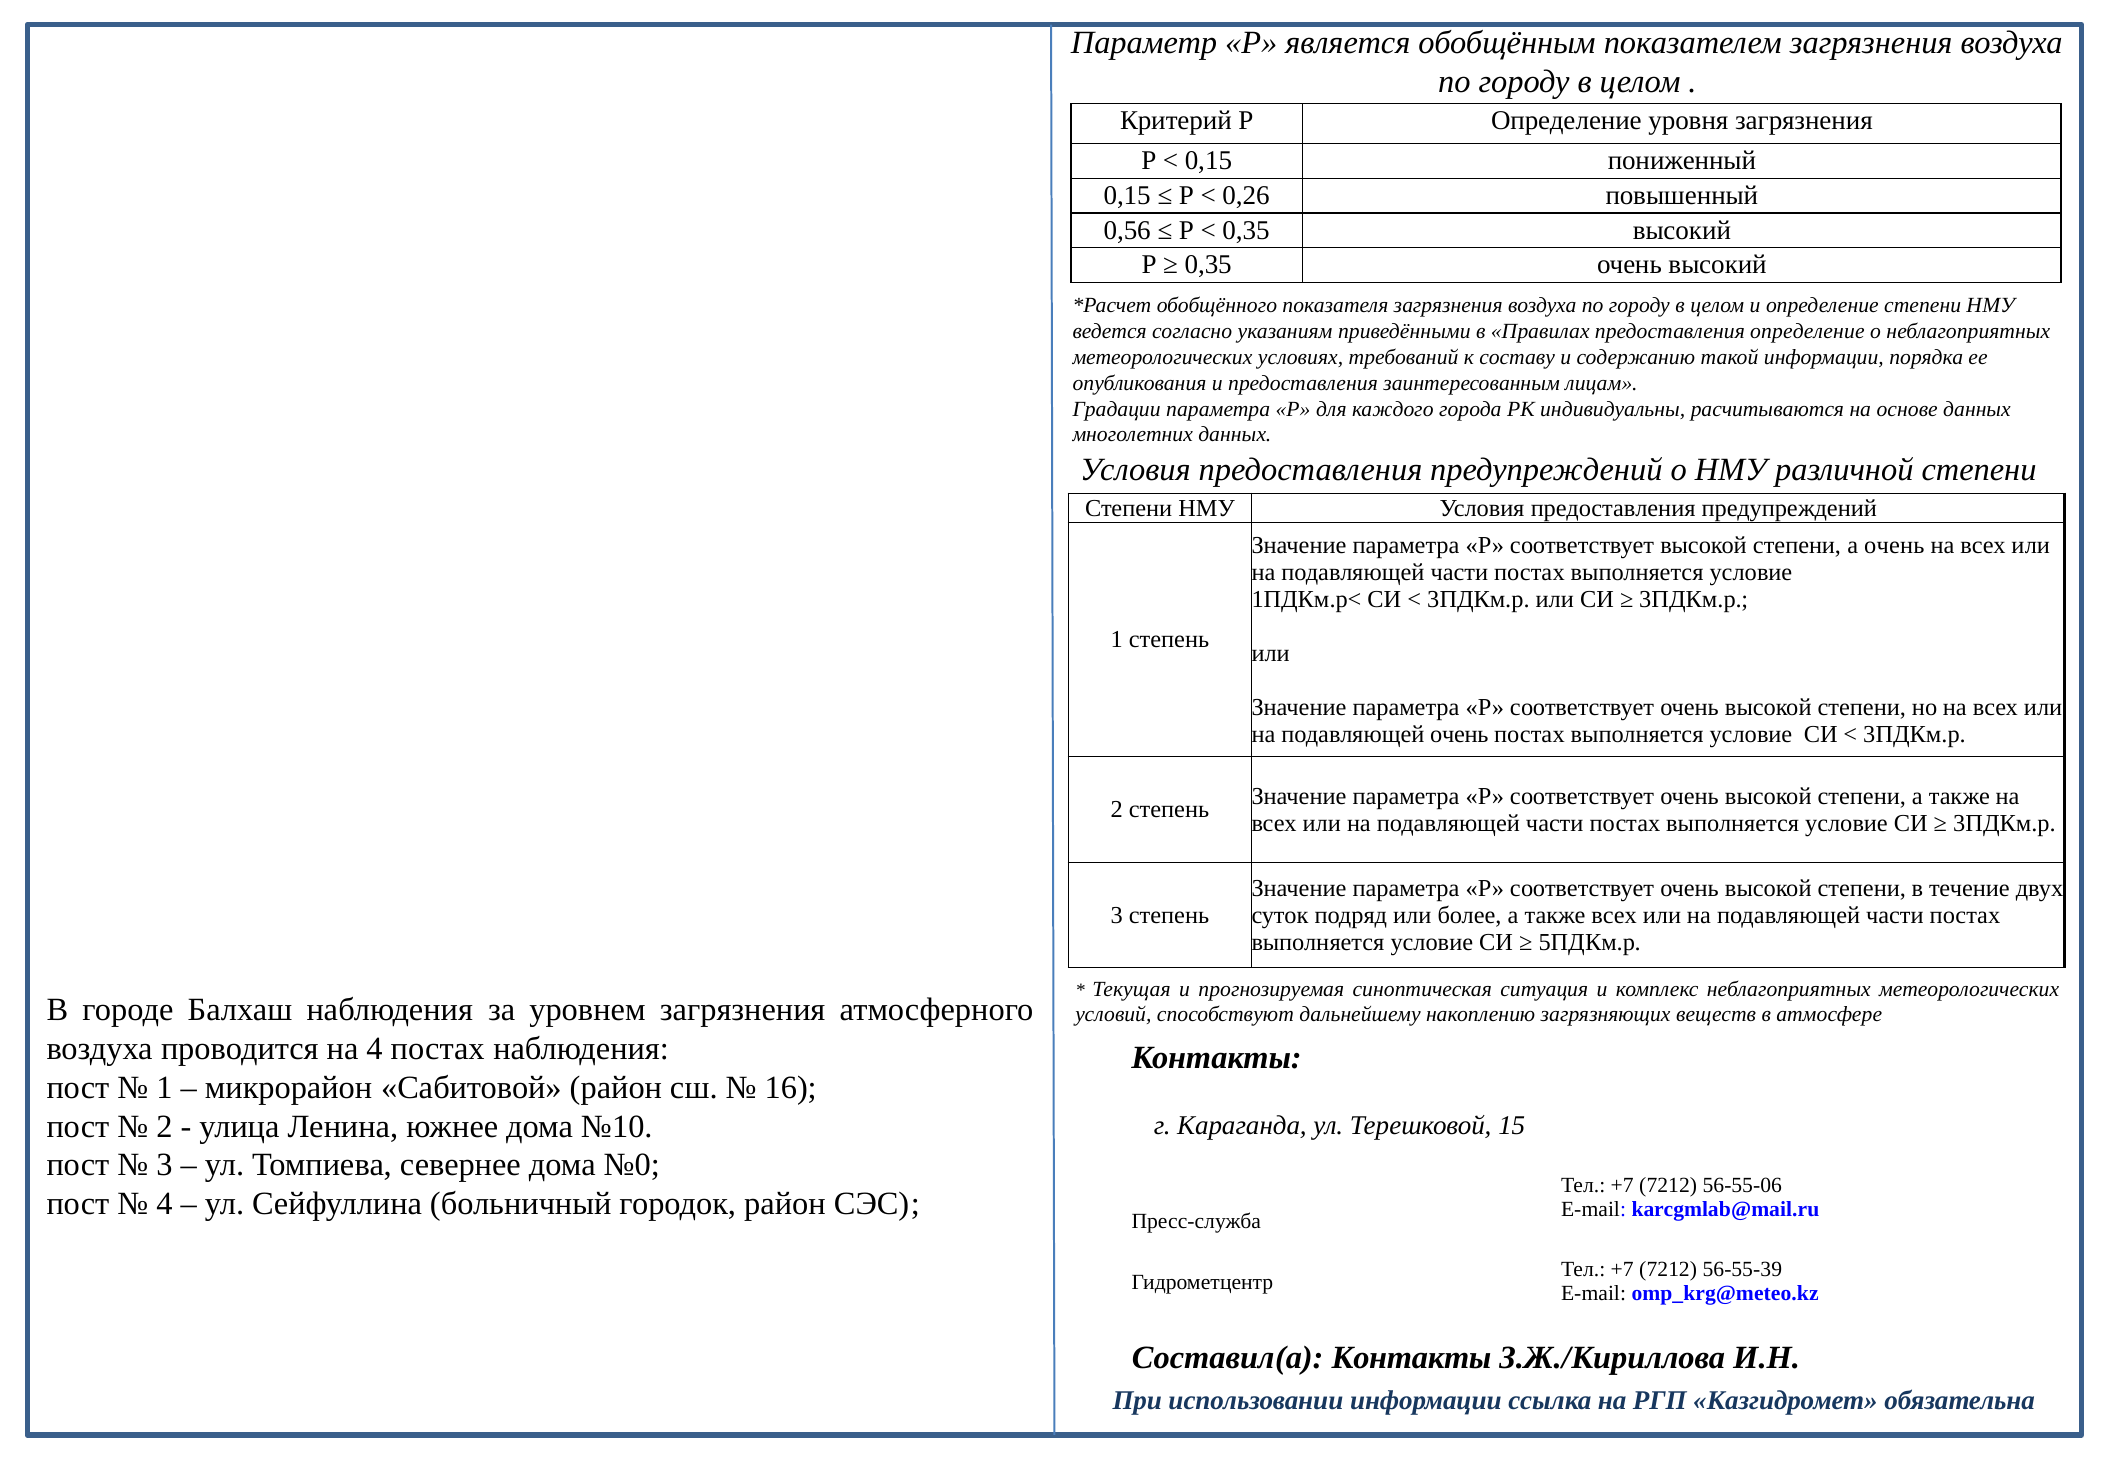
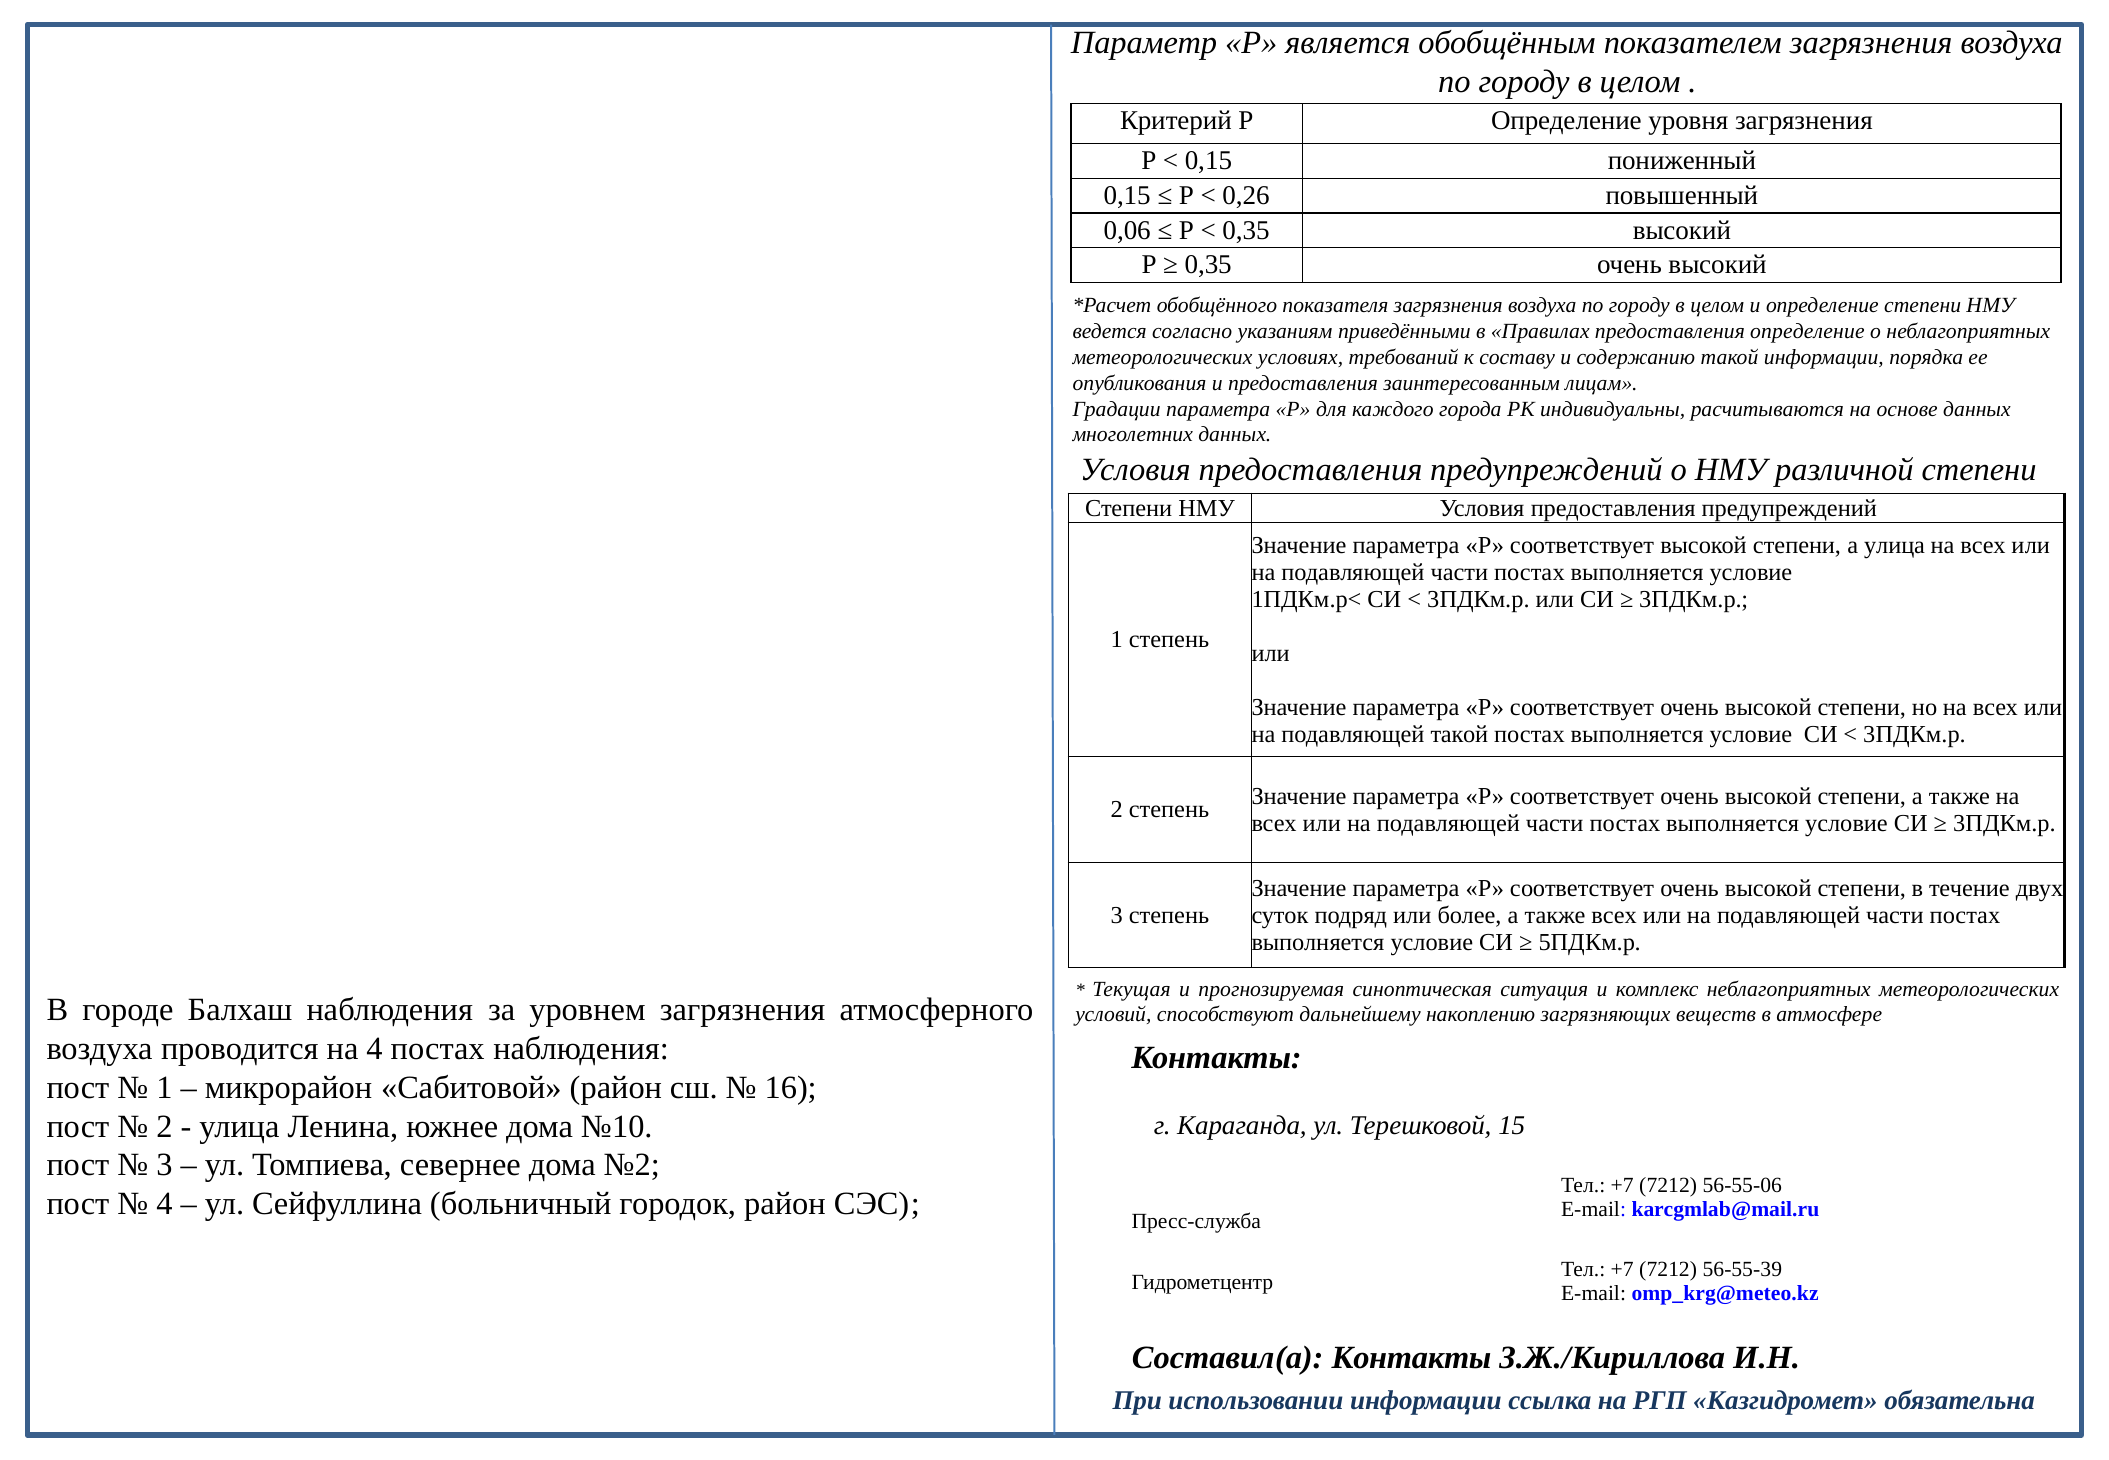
0,56: 0,56 -> 0,06 (1127, 230)
а очень: очень -> улица (1895, 545)
подавляющей очень: очень -> такой (1459, 734)
№0: №0 -> №2 (632, 1165)
